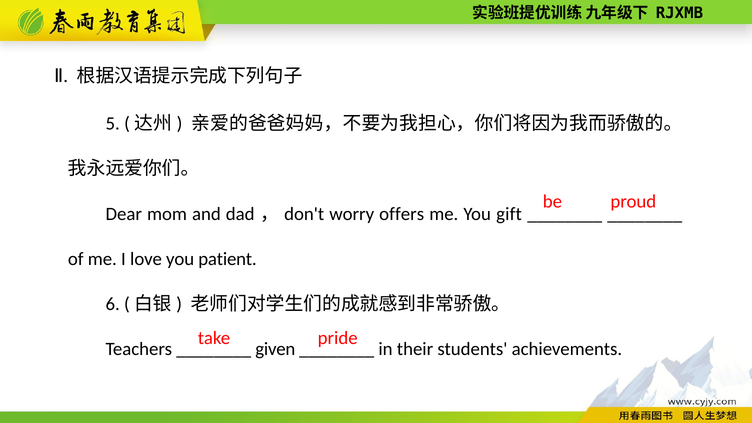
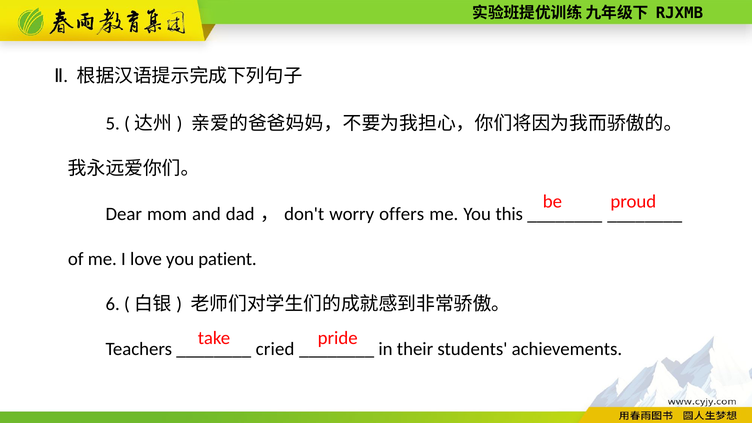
gift: gift -> this (509, 214)
given: given -> cried (275, 349)
